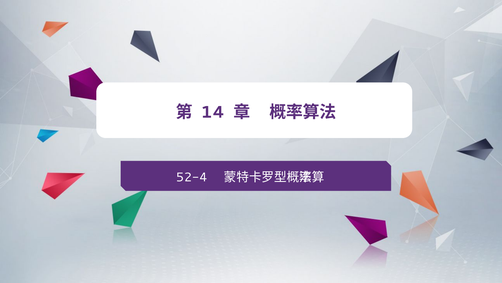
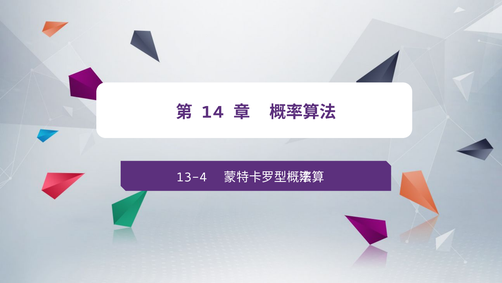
52-4: 52-4 -> 13-4 (192, 177)
